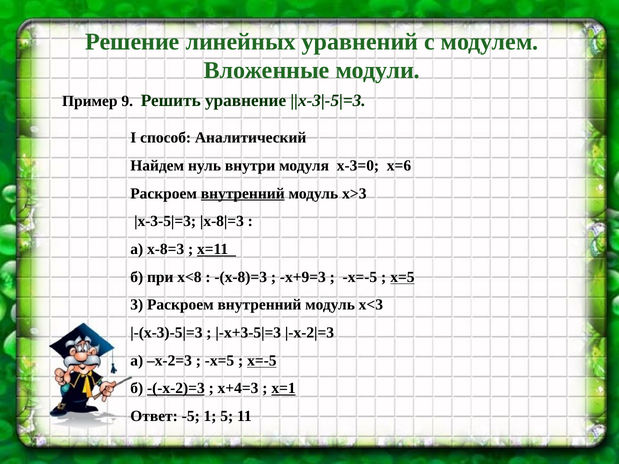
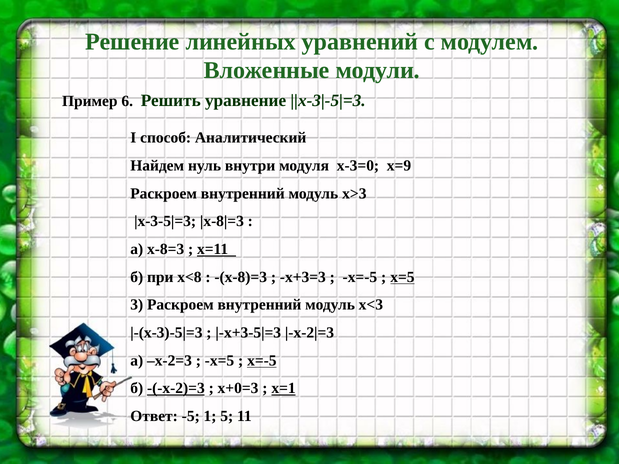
9: 9 -> 6 (127, 101)
х=6: х=6 -> х=9 (399, 166)
внутренний underline: present -> none (243, 194)
х+9=3: х+9=3 -> х+3=3 (303, 277)
х+4=3: х+4=3 -> х+0=3 (238, 389)
